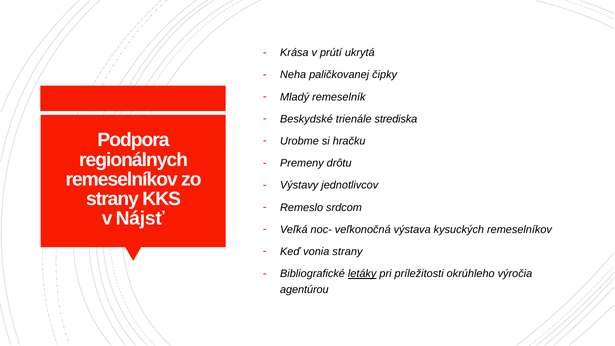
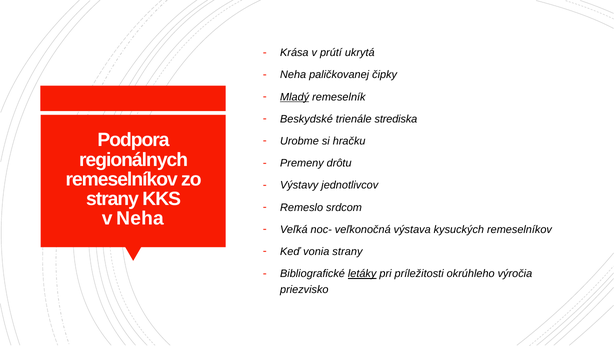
Mladý underline: none -> present (295, 97)
v Nájsť: Nájsť -> Neha (140, 219)
agentúrou: agentúrou -> priezvisko (304, 289)
